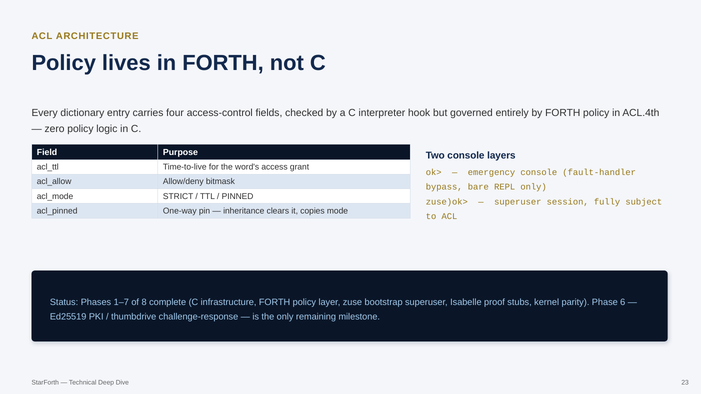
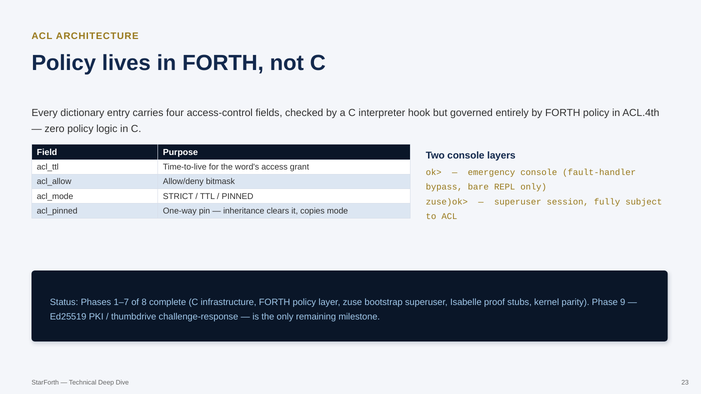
6: 6 -> 9 (623, 303)
